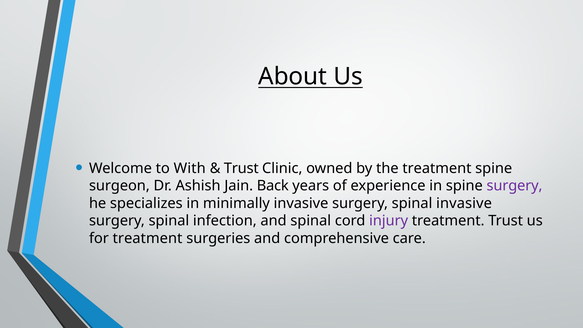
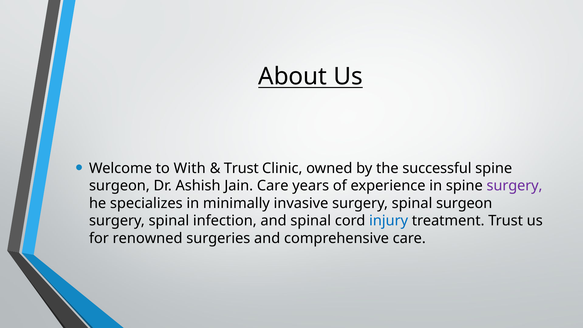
the treatment: treatment -> successful (437, 168)
Jain Back: Back -> Care (273, 186)
spinal invasive: invasive -> surgeon (464, 203)
injury colour: purple -> blue (389, 221)
for treatment: treatment -> renowned (148, 238)
